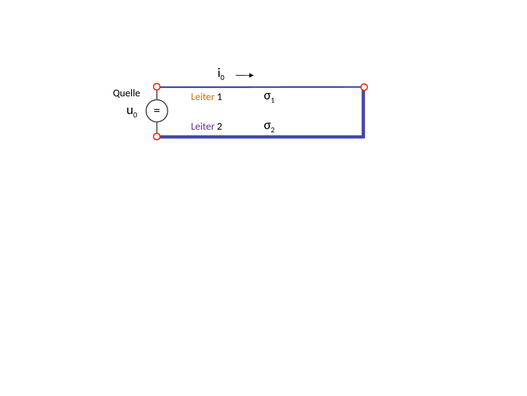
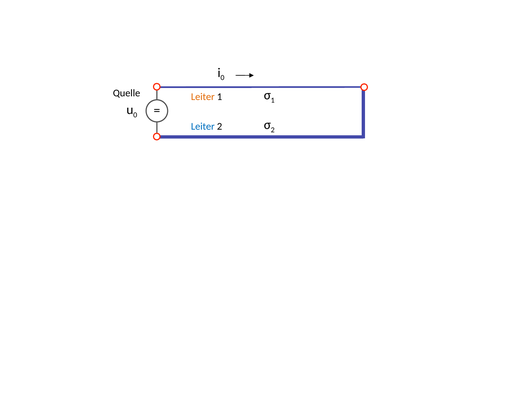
Leiter colour: purple -> blue (203, 126)
